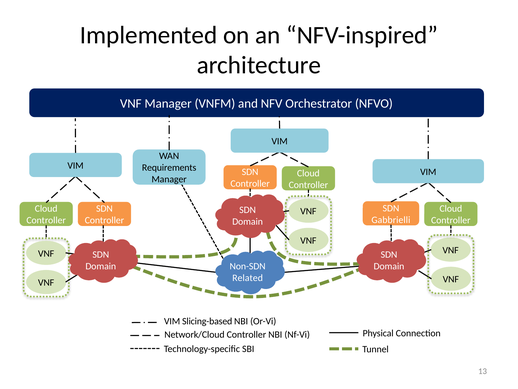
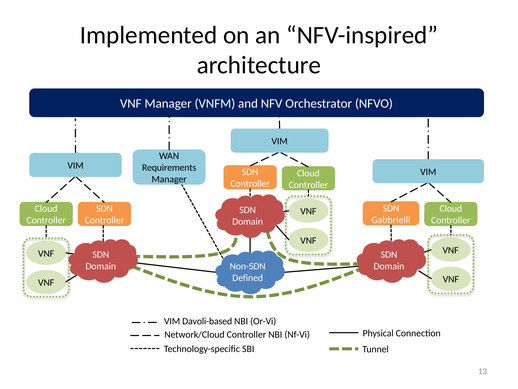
Related: Related -> Defined (248, 277)
Slicing-based: Slicing-based -> Davoli-based (207, 321)
